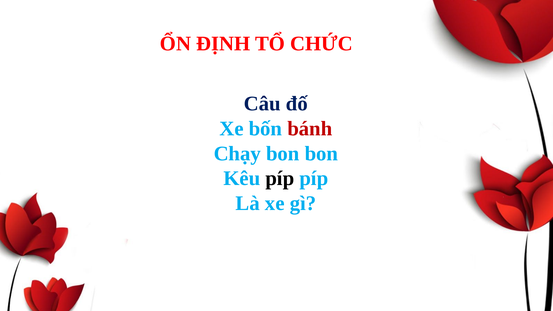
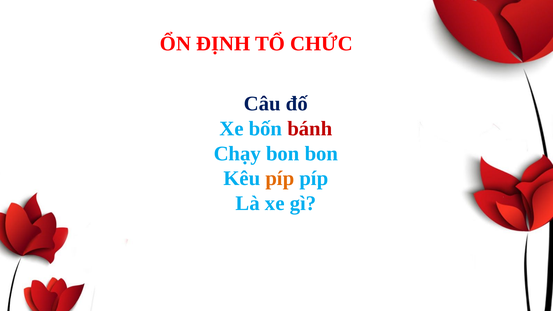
píp colour: black -> orange (280, 178)
